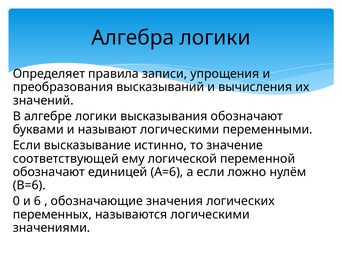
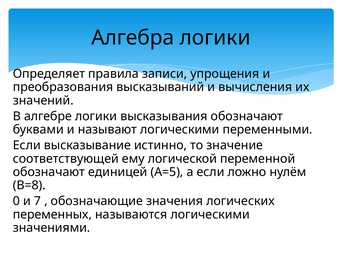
А=6: А=6 -> А=5 (167, 172)
В=6: В=6 -> В=8 (29, 185)
6: 6 -> 7 (37, 201)
